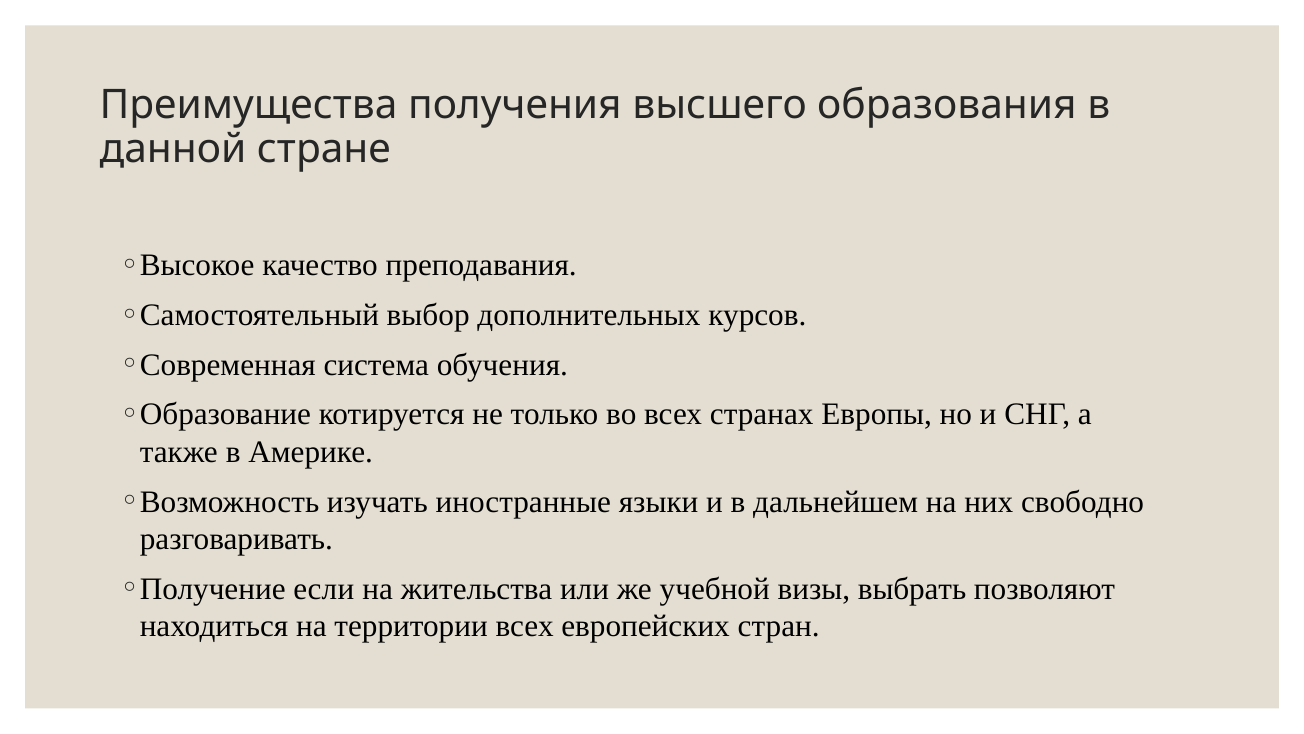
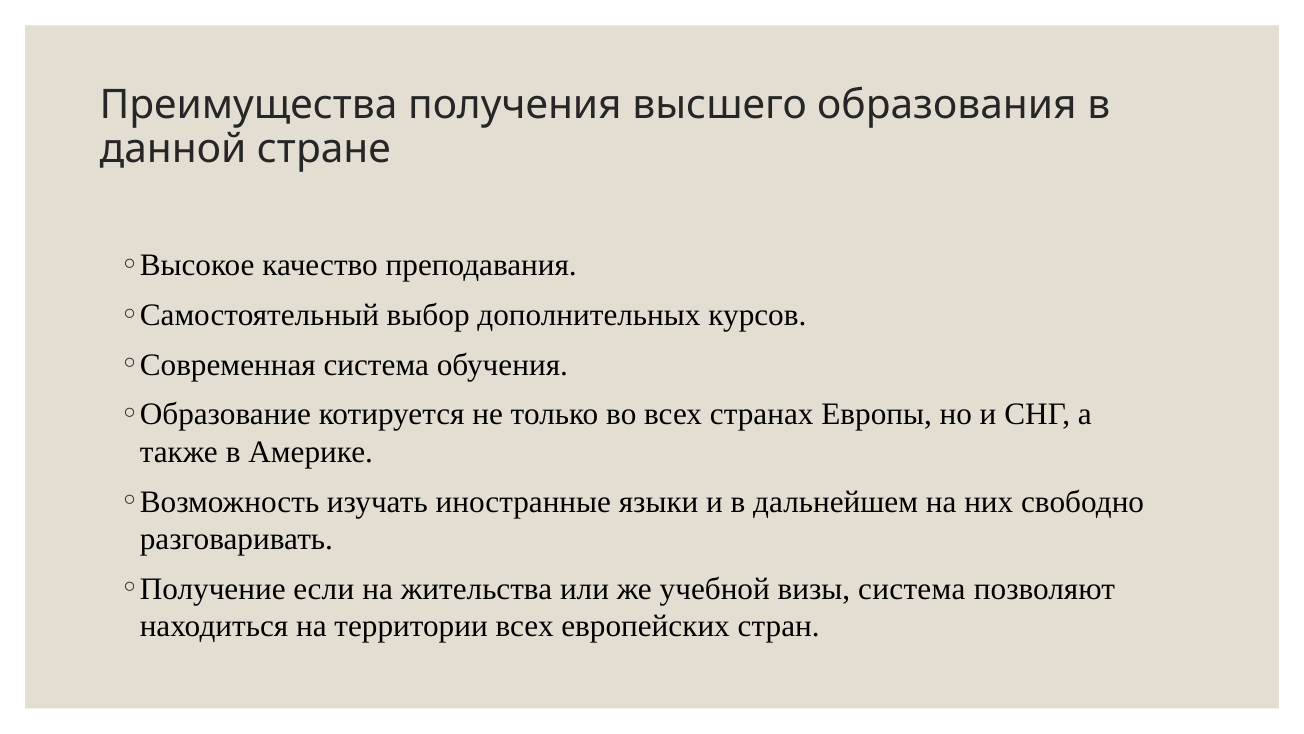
визы выбрать: выбрать -> система (912, 589)
